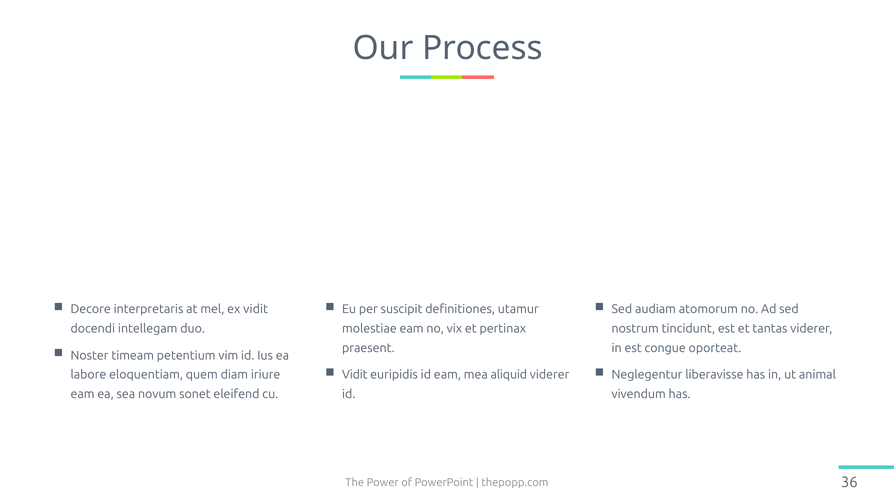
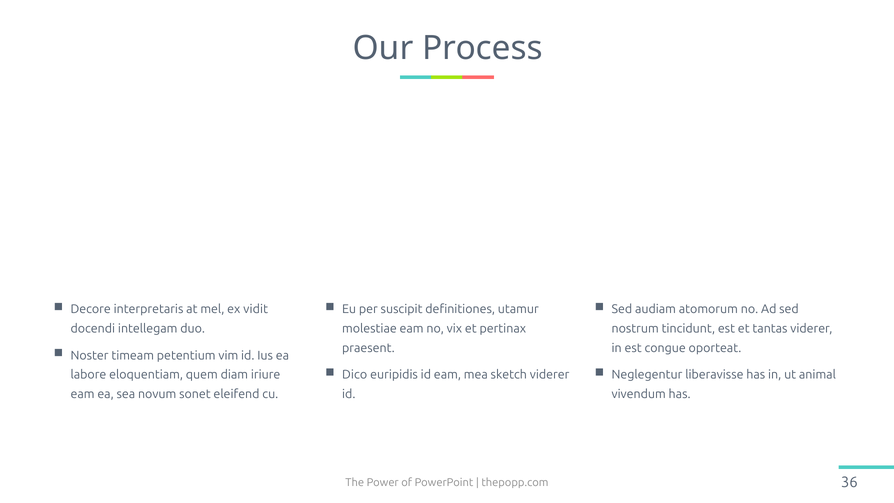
Vidit: Vidit -> Dico (355, 375)
aliquid: aliquid -> sketch (509, 375)
